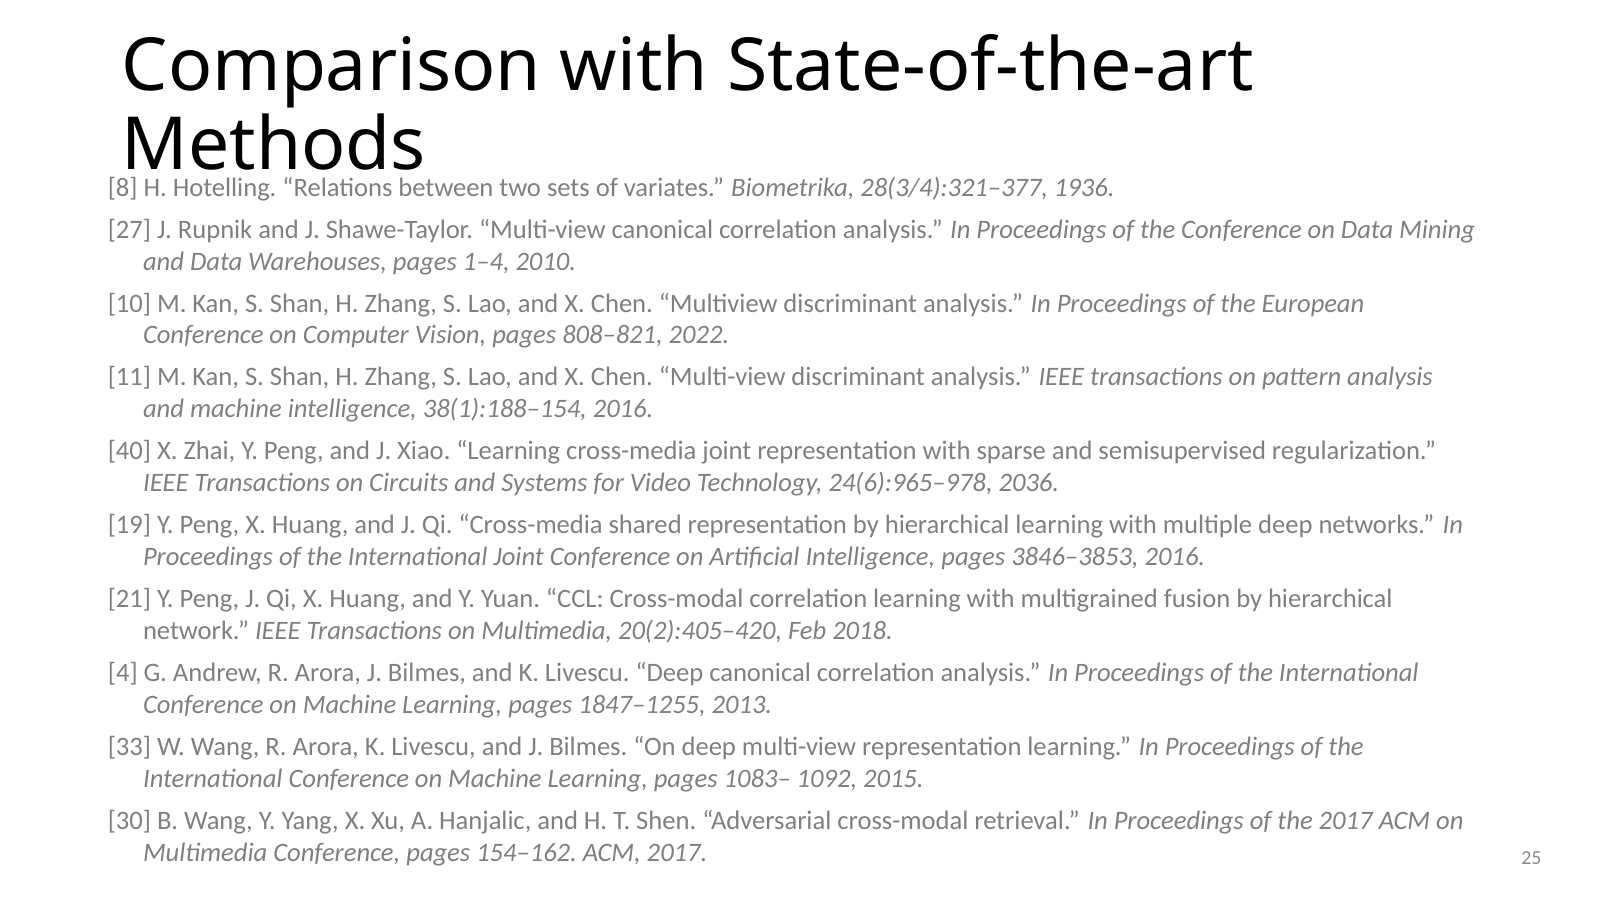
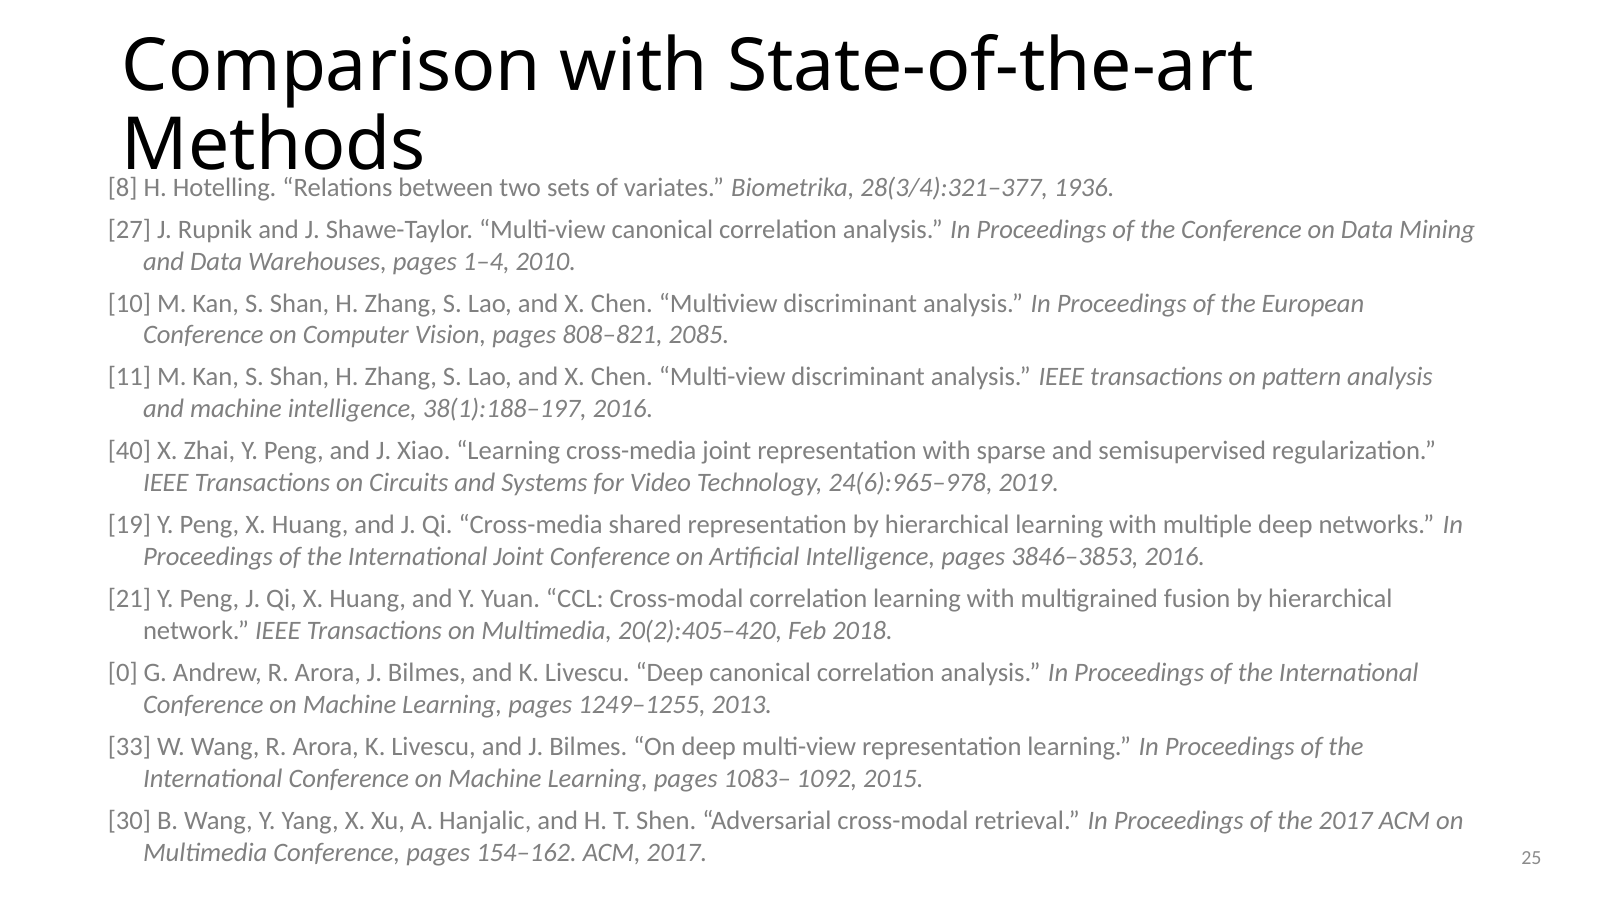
2022: 2022 -> 2085 (699, 335)
38(1):188–154: 38(1):188–154 -> 38(1):188–197 (505, 409)
2036: 2036 -> 2019 (1029, 483)
4: 4 -> 0 (123, 673)
1847–1255: 1847–1255 -> 1249–1255 (642, 705)
